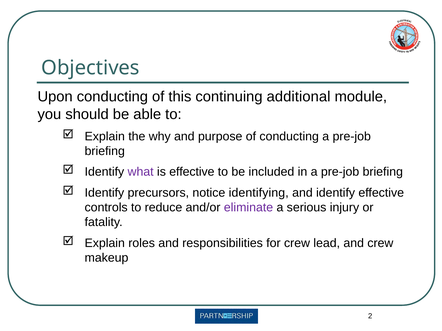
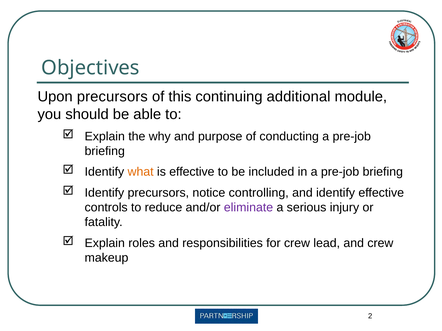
Upon conducting: conducting -> precursors (112, 97)
what colour: purple -> orange (141, 172)
identifying: identifying -> controlling (259, 193)
